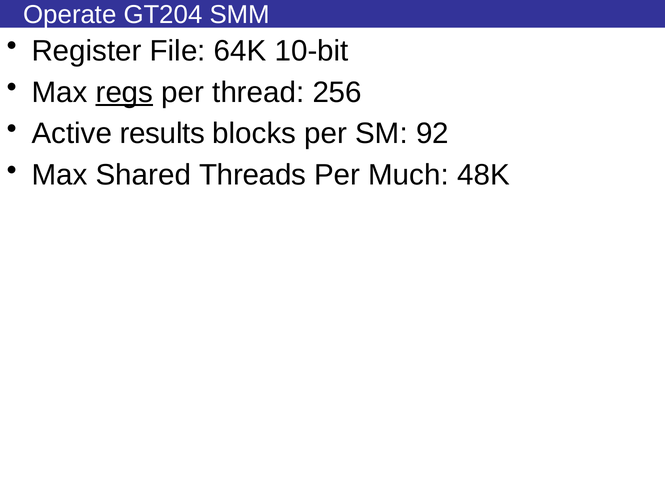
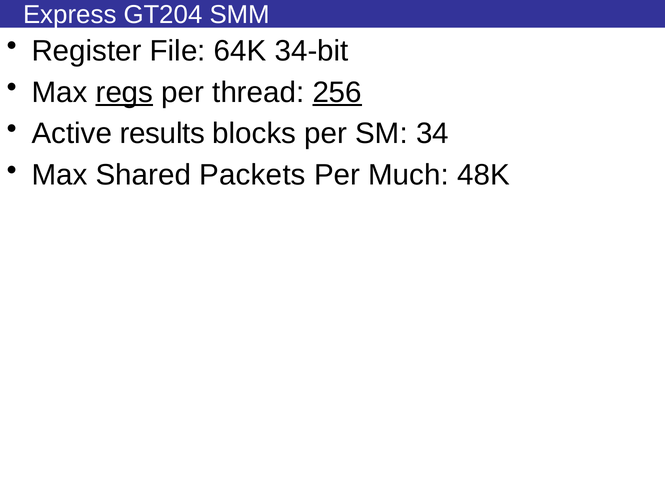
Operate: Operate -> Express (70, 15)
10-bit: 10-bit -> 34-bit (312, 51)
256 underline: none -> present (337, 92)
92: 92 -> 34 (432, 134)
Threads: Threads -> Packets (252, 175)
